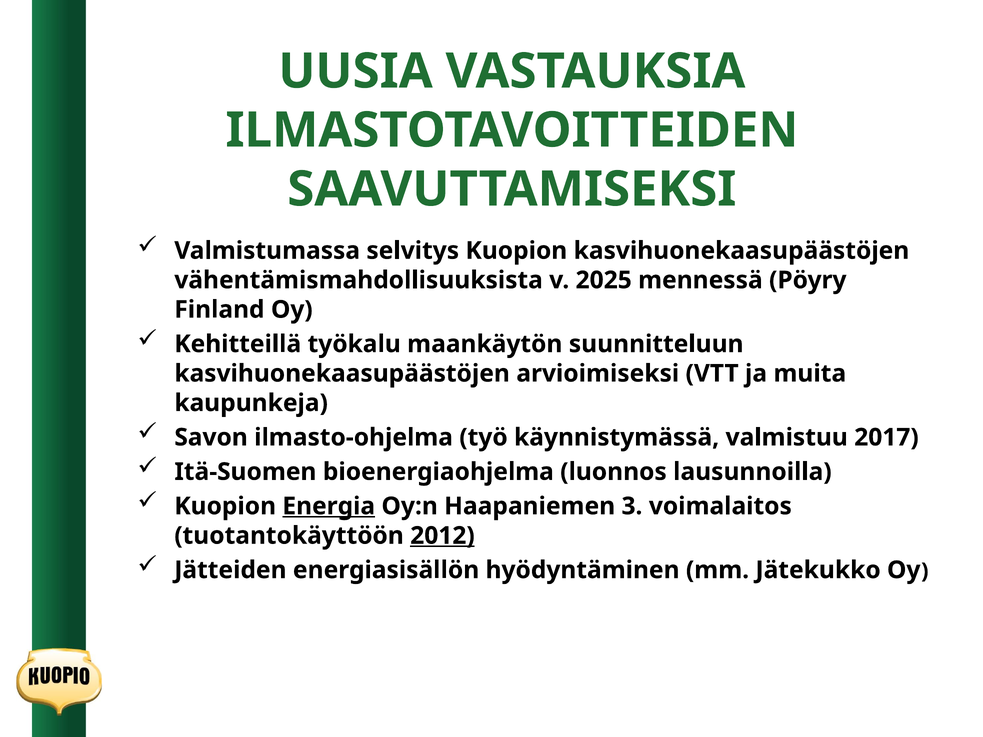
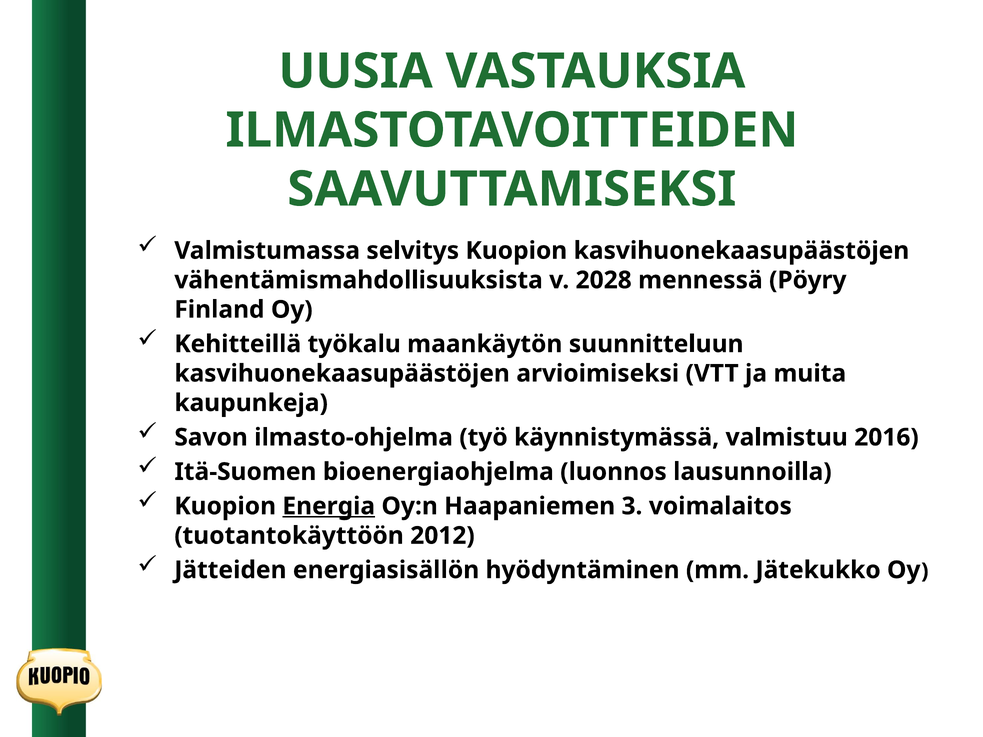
2025: 2025 -> 2028 (604, 280)
2017: 2017 -> 2016 (886, 438)
2012 underline: present -> none (442, 536)
